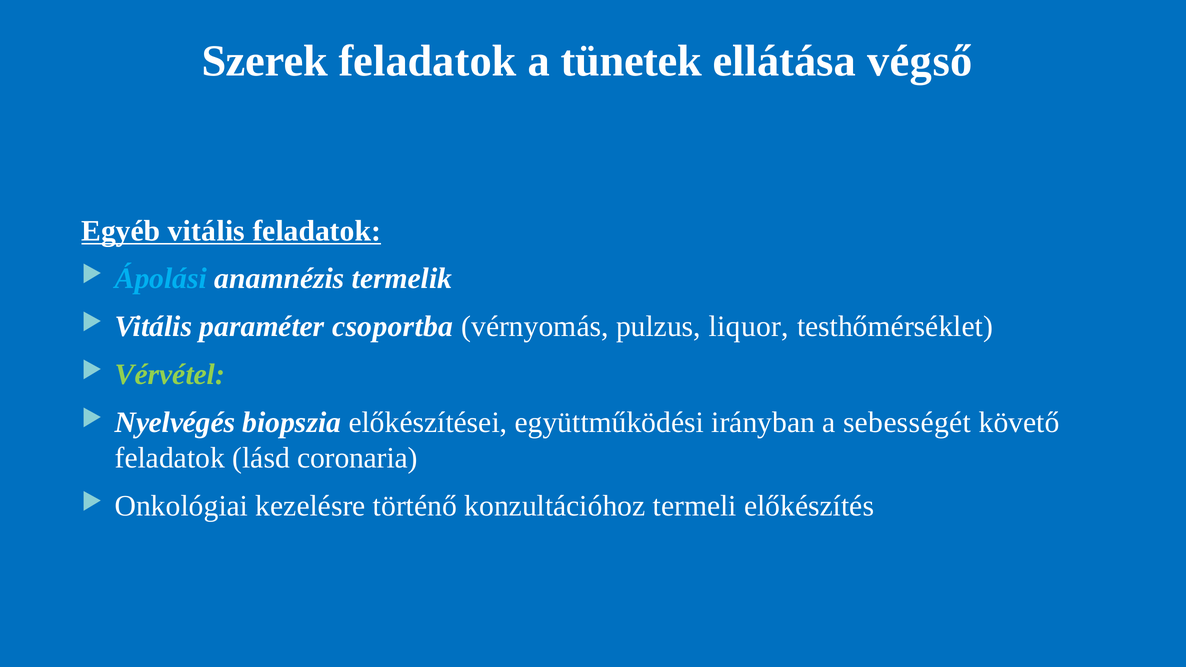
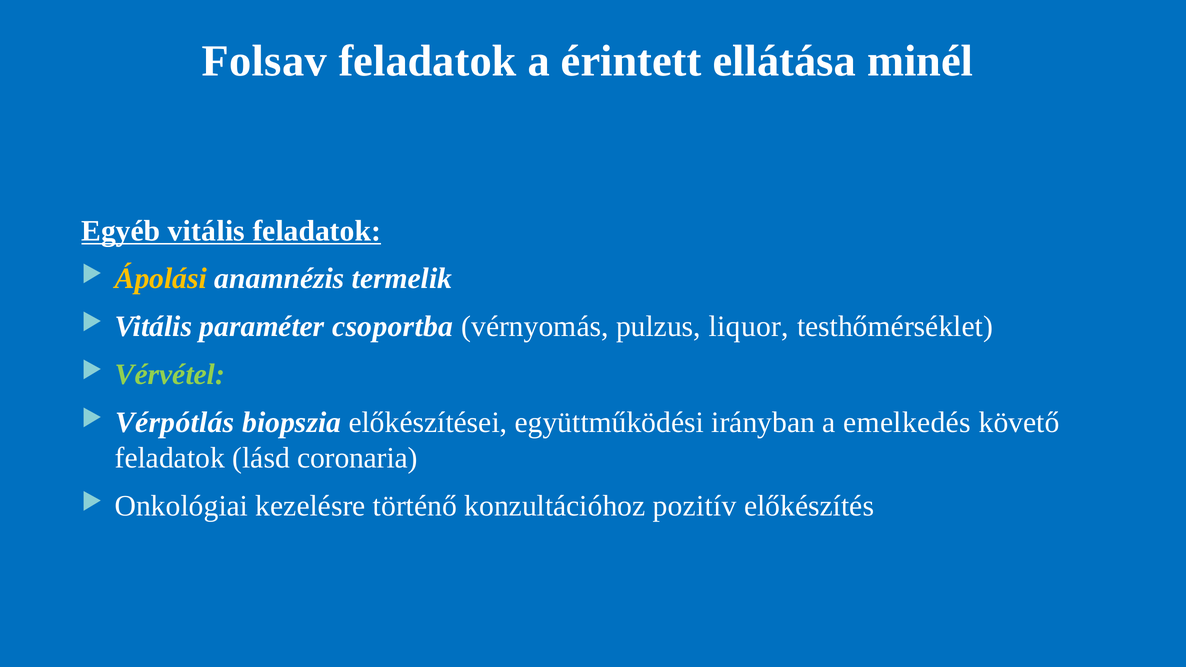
Szerek: Szerek -> Folsav (264, 61)
tünetek: tünetek -> érintett (631, 61)
végső: végső -> minél (920, 61)
Ápolási colour: light blue -> yellow (161, 279)
Nyelvégés: Nyelvégés -> Vérpótlás (175, 423)
sebességét: sebességét -> emelkedés (907, 423)
termeli: termeli -> pozitív (695, 506)
